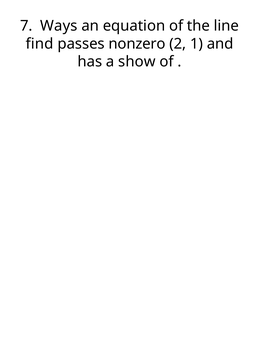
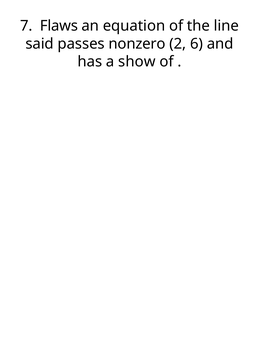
Ways: Ways -> Flaws (59, 26)
find: find -> said (40, 44)
1: 1 -> 6 (197, 44)
